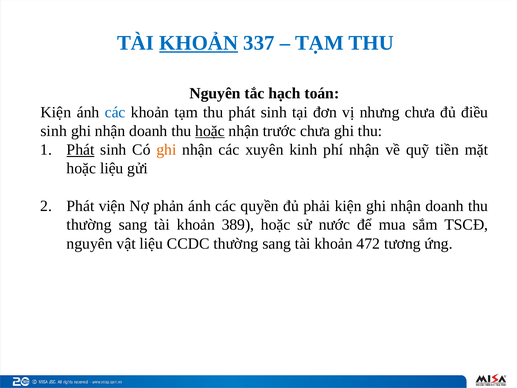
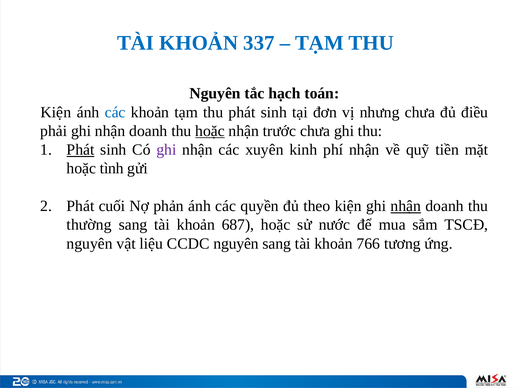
KHOẢN underline: present -> none (199, 43)
sinh: sinh -> phải (54, 131)
ghi colour: orange -> purple (166, 150)
hoặc liệu: liệu -> tình (112, 168)
viện: viện -> cuối (112, 206)
phải: phải -> theo (317, 206)
nhận underline: none -> present (406, 206)
389: 389 -> 687 (238, 225)
CCDC thường: thường -> nguyên (236, 244)
472: 472 -> 766 (368, 244)
